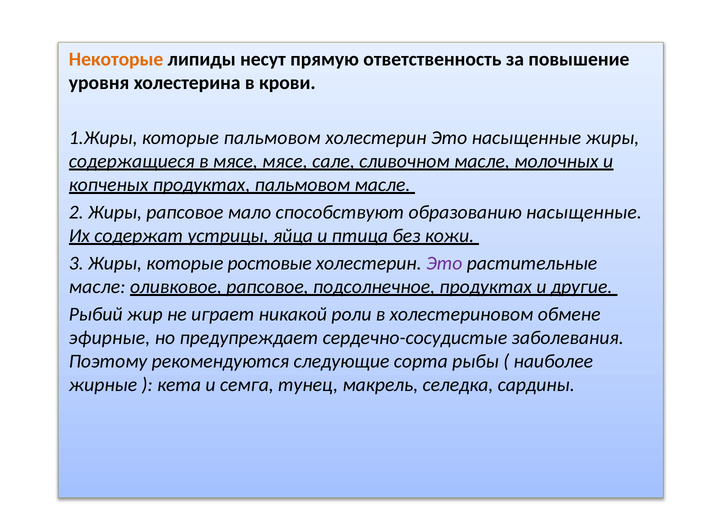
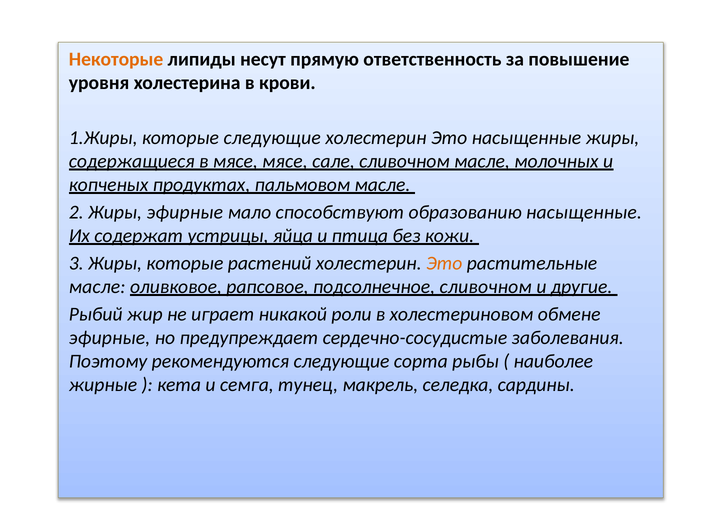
которые пальмовом: пальмовом -> следующие (272, 137)
Жиры рапсовое: рапсовое -> эфирные (185, 212)
ростовые: ростовые -> растений (270, 263)
Это colour: purple -> orange (444, 263)
подсолнечное продуктах: продуктах -> сливочном (486, 287)
